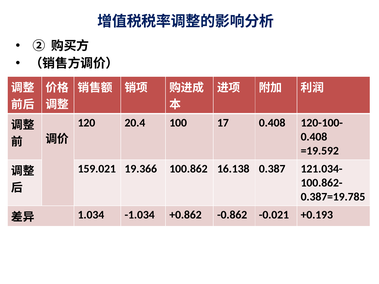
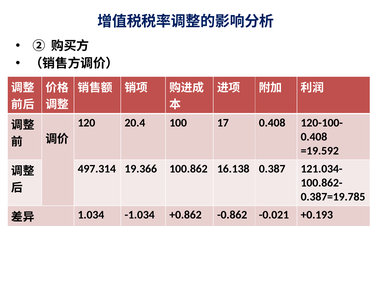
159.021: 159.021 -> 497.314 (97, 169)
